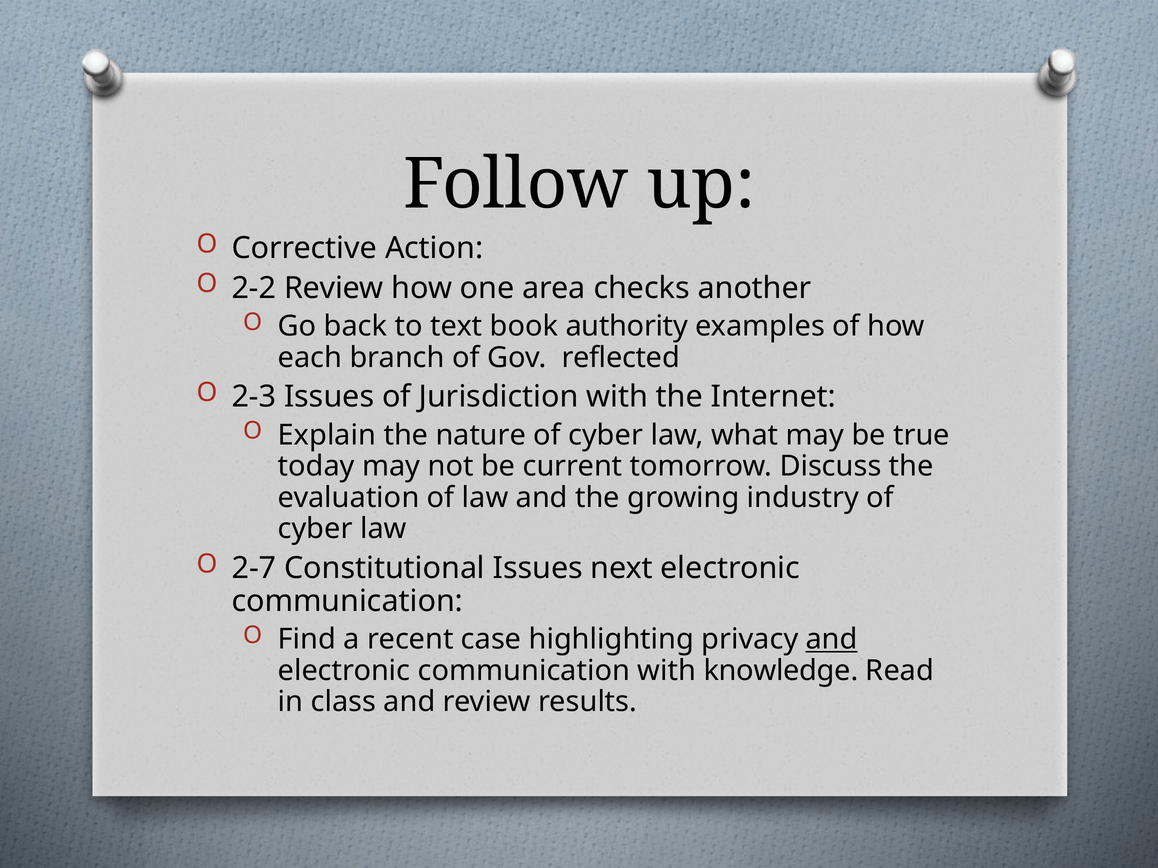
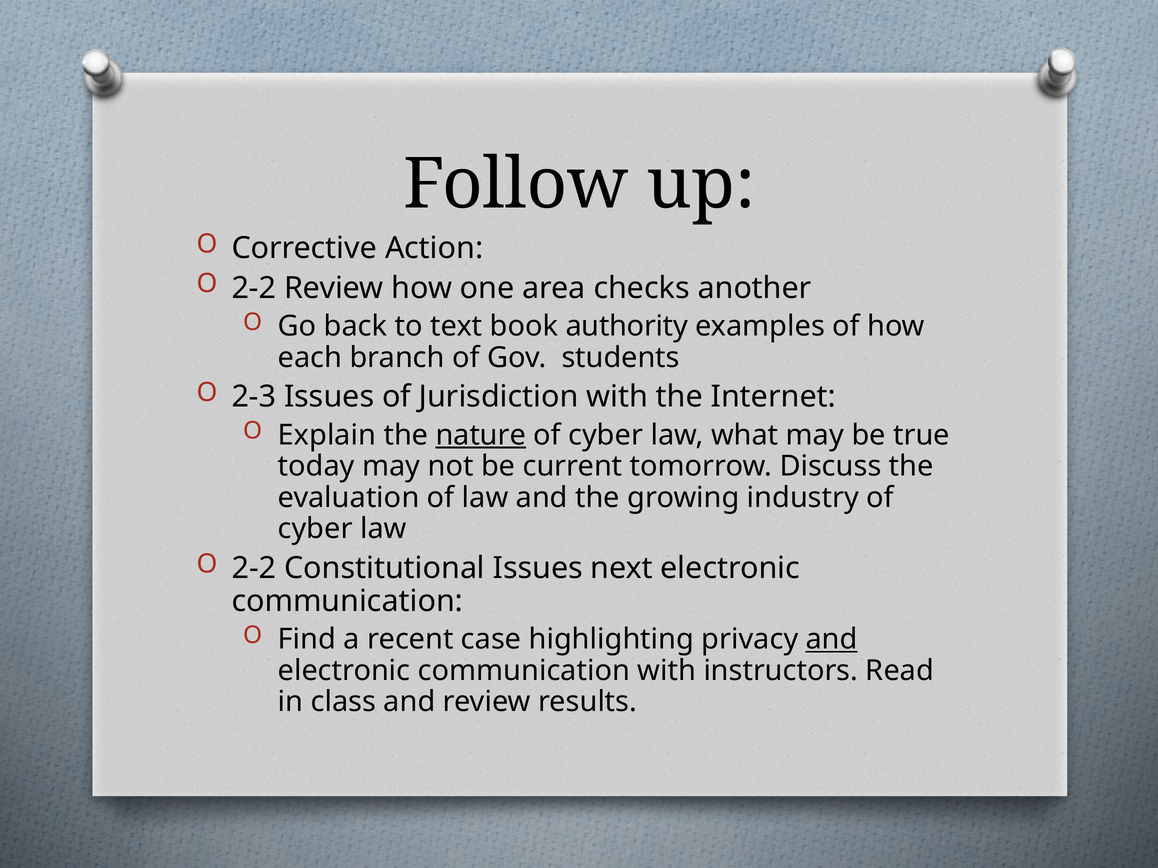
reflected: reflected -> students (621, 358)
nature underline: none -> present (481, 435)
2-7: 2-7 -> 2-2 (254, 568)
knowledge: knowledge -> instructors (781, 671)
